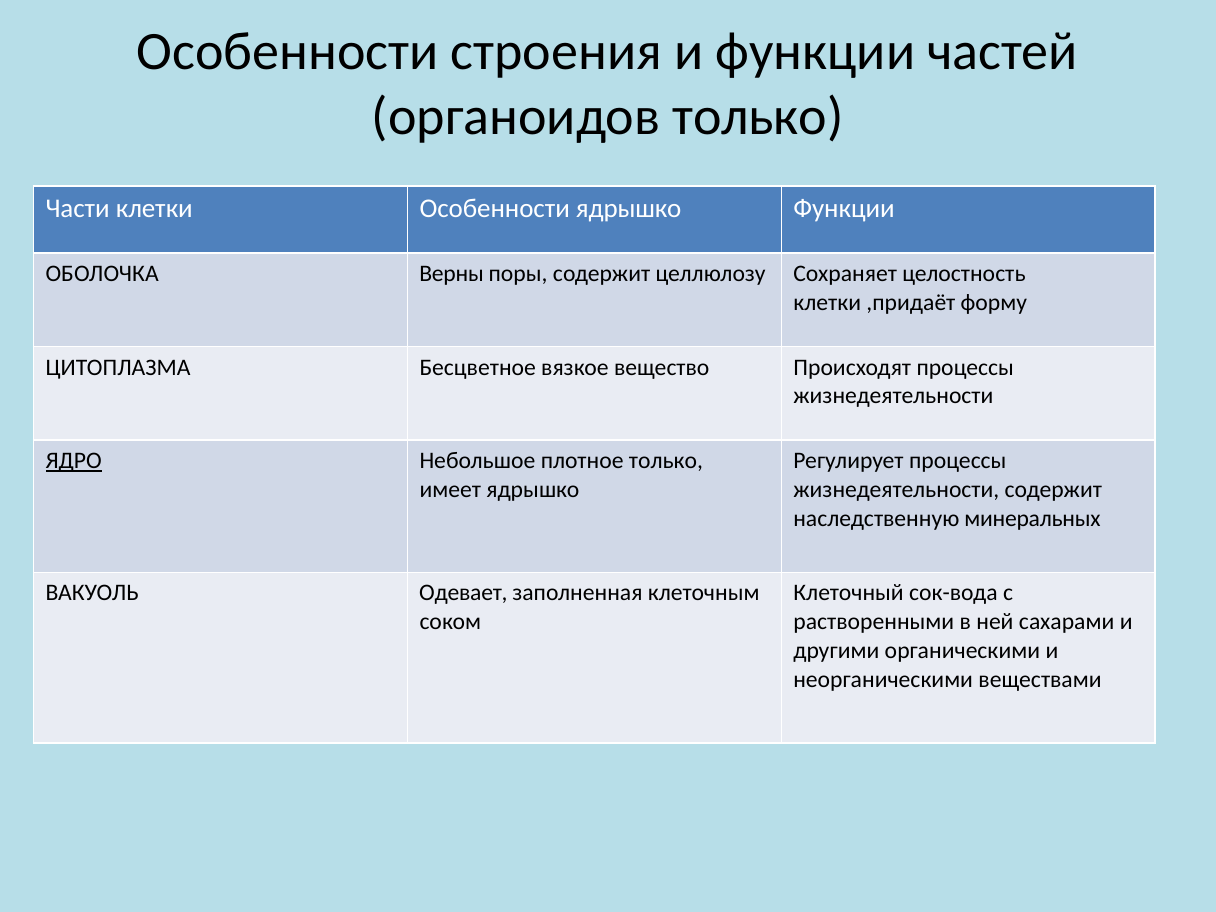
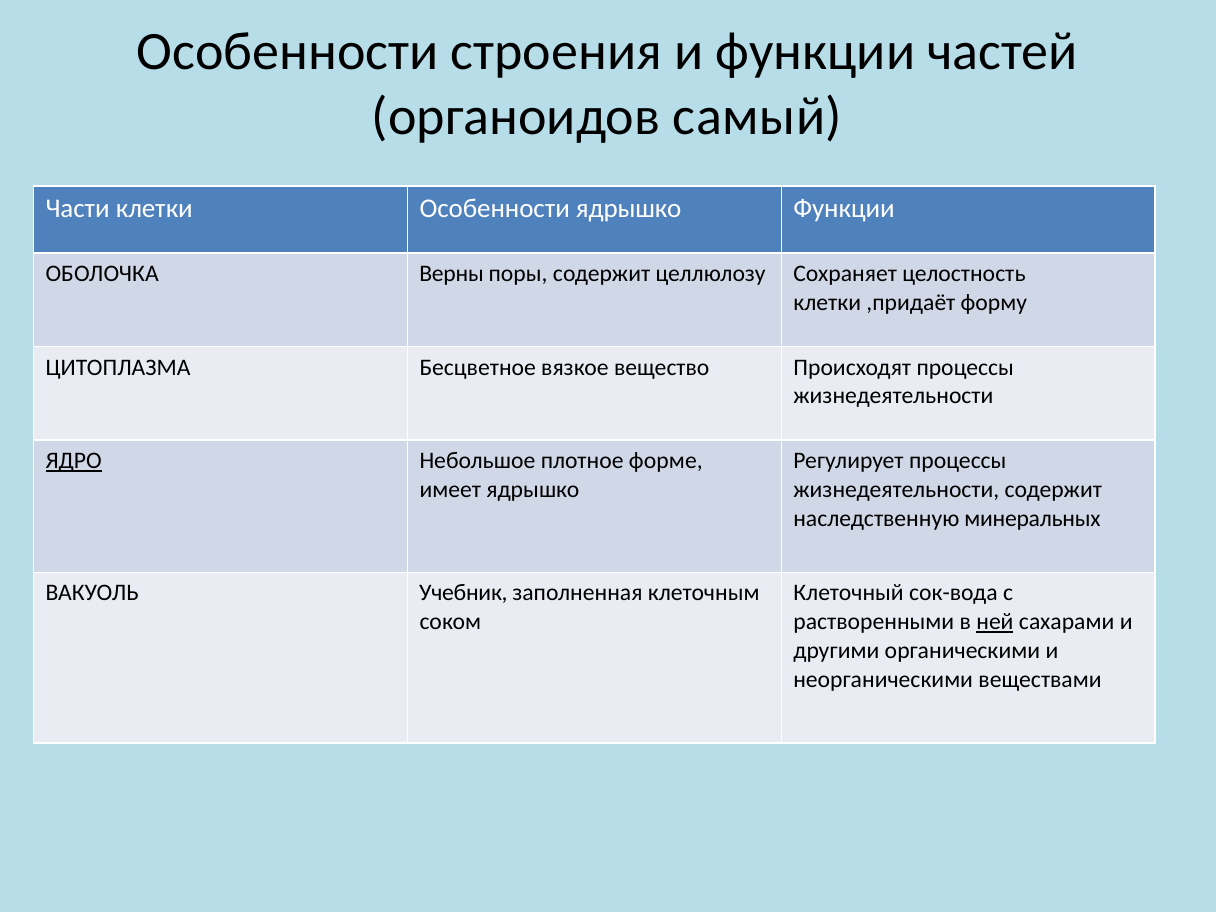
органоидов только: только -> самый (758, 117)
плотное только: только -> форме (666, 461)
Одевает: Одевает -> Учебник (463, 593)
ней underline: none -> present (995, 622)
